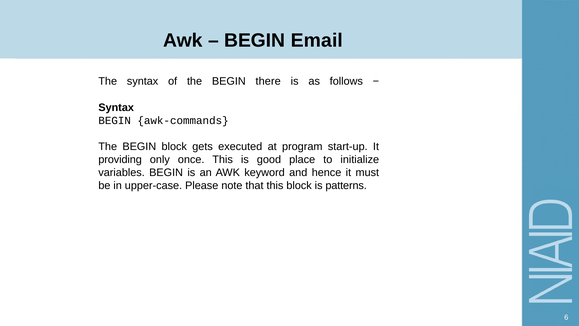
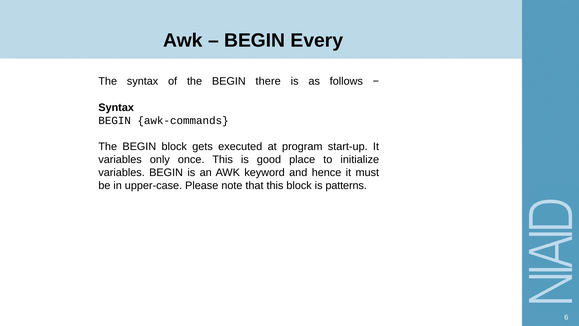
Email: Email -> Every (317, 41)
providing: providing -> variables (120, 159)
